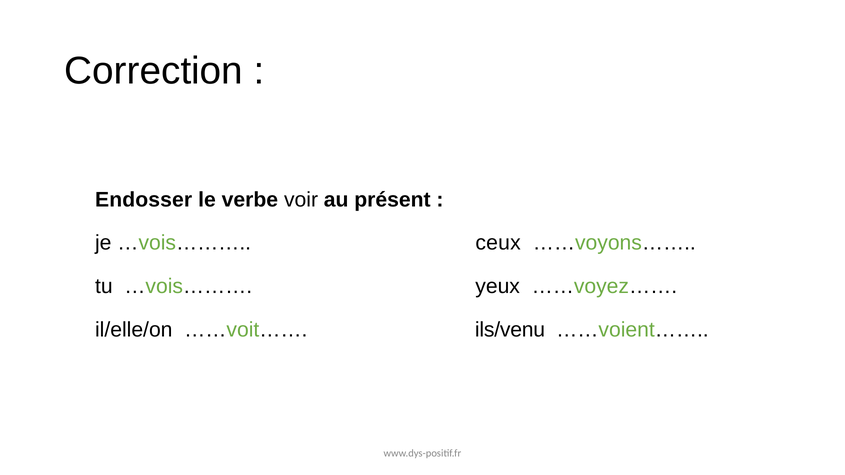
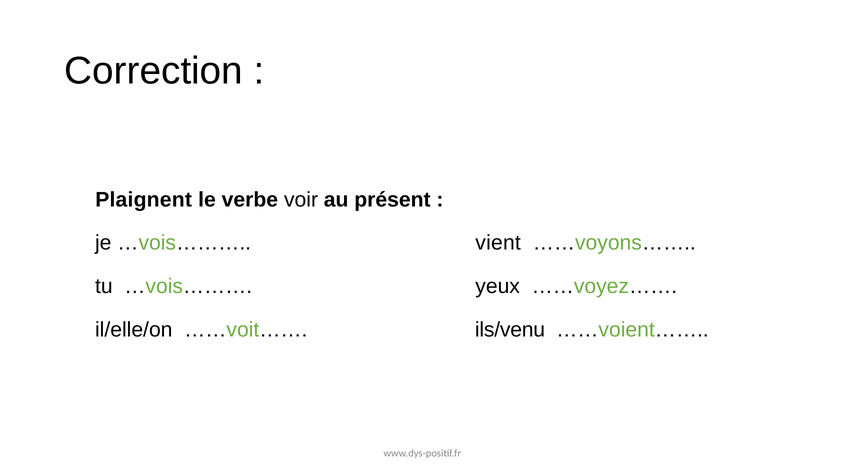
Endosser: Endosser -> Plaignent (144, 200)
ceux: ceux -> vient (498, 243)
